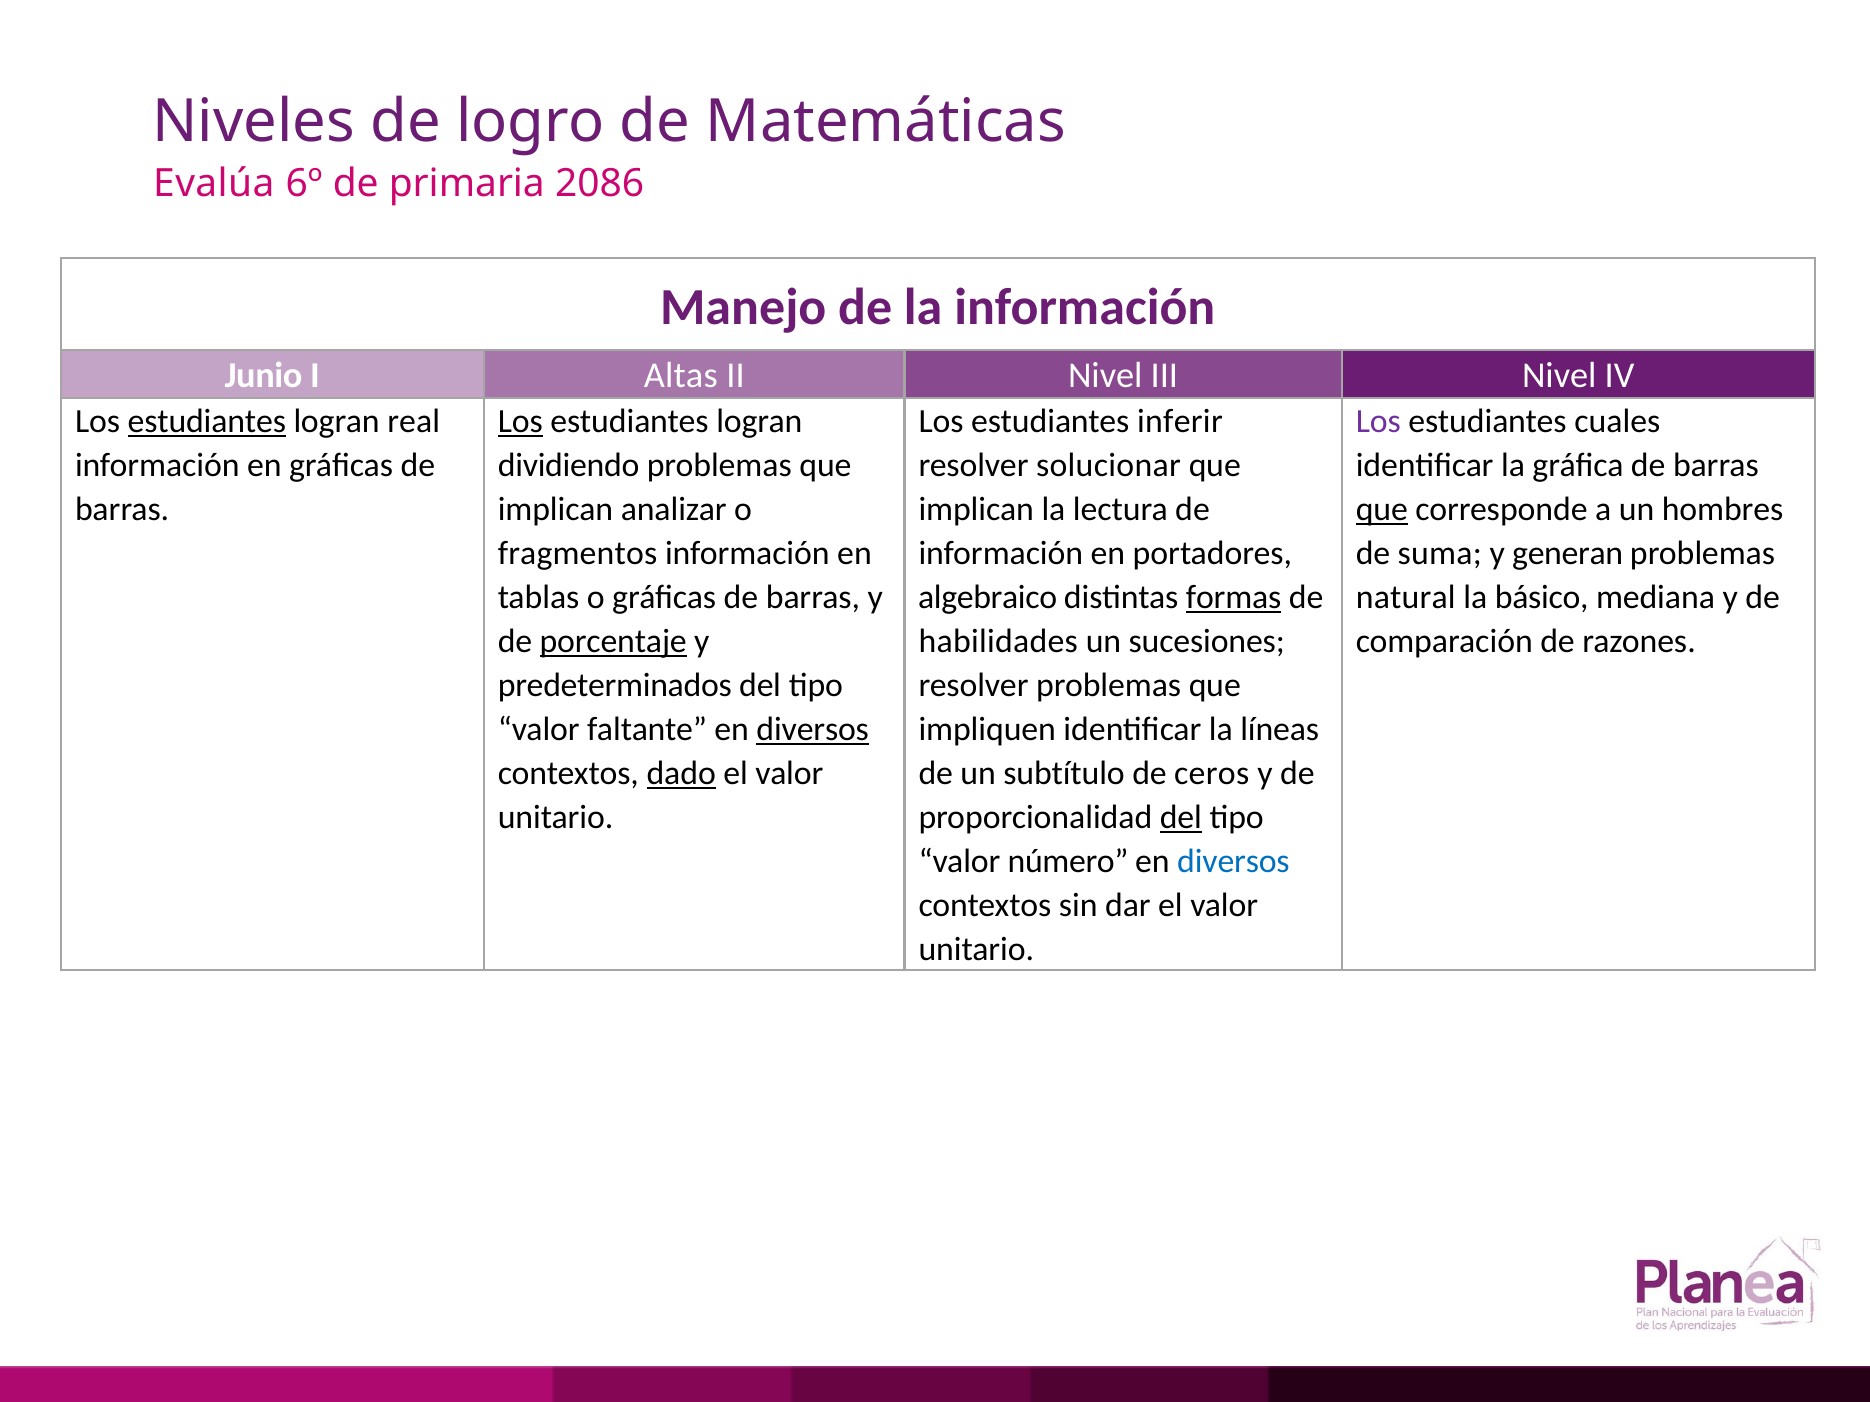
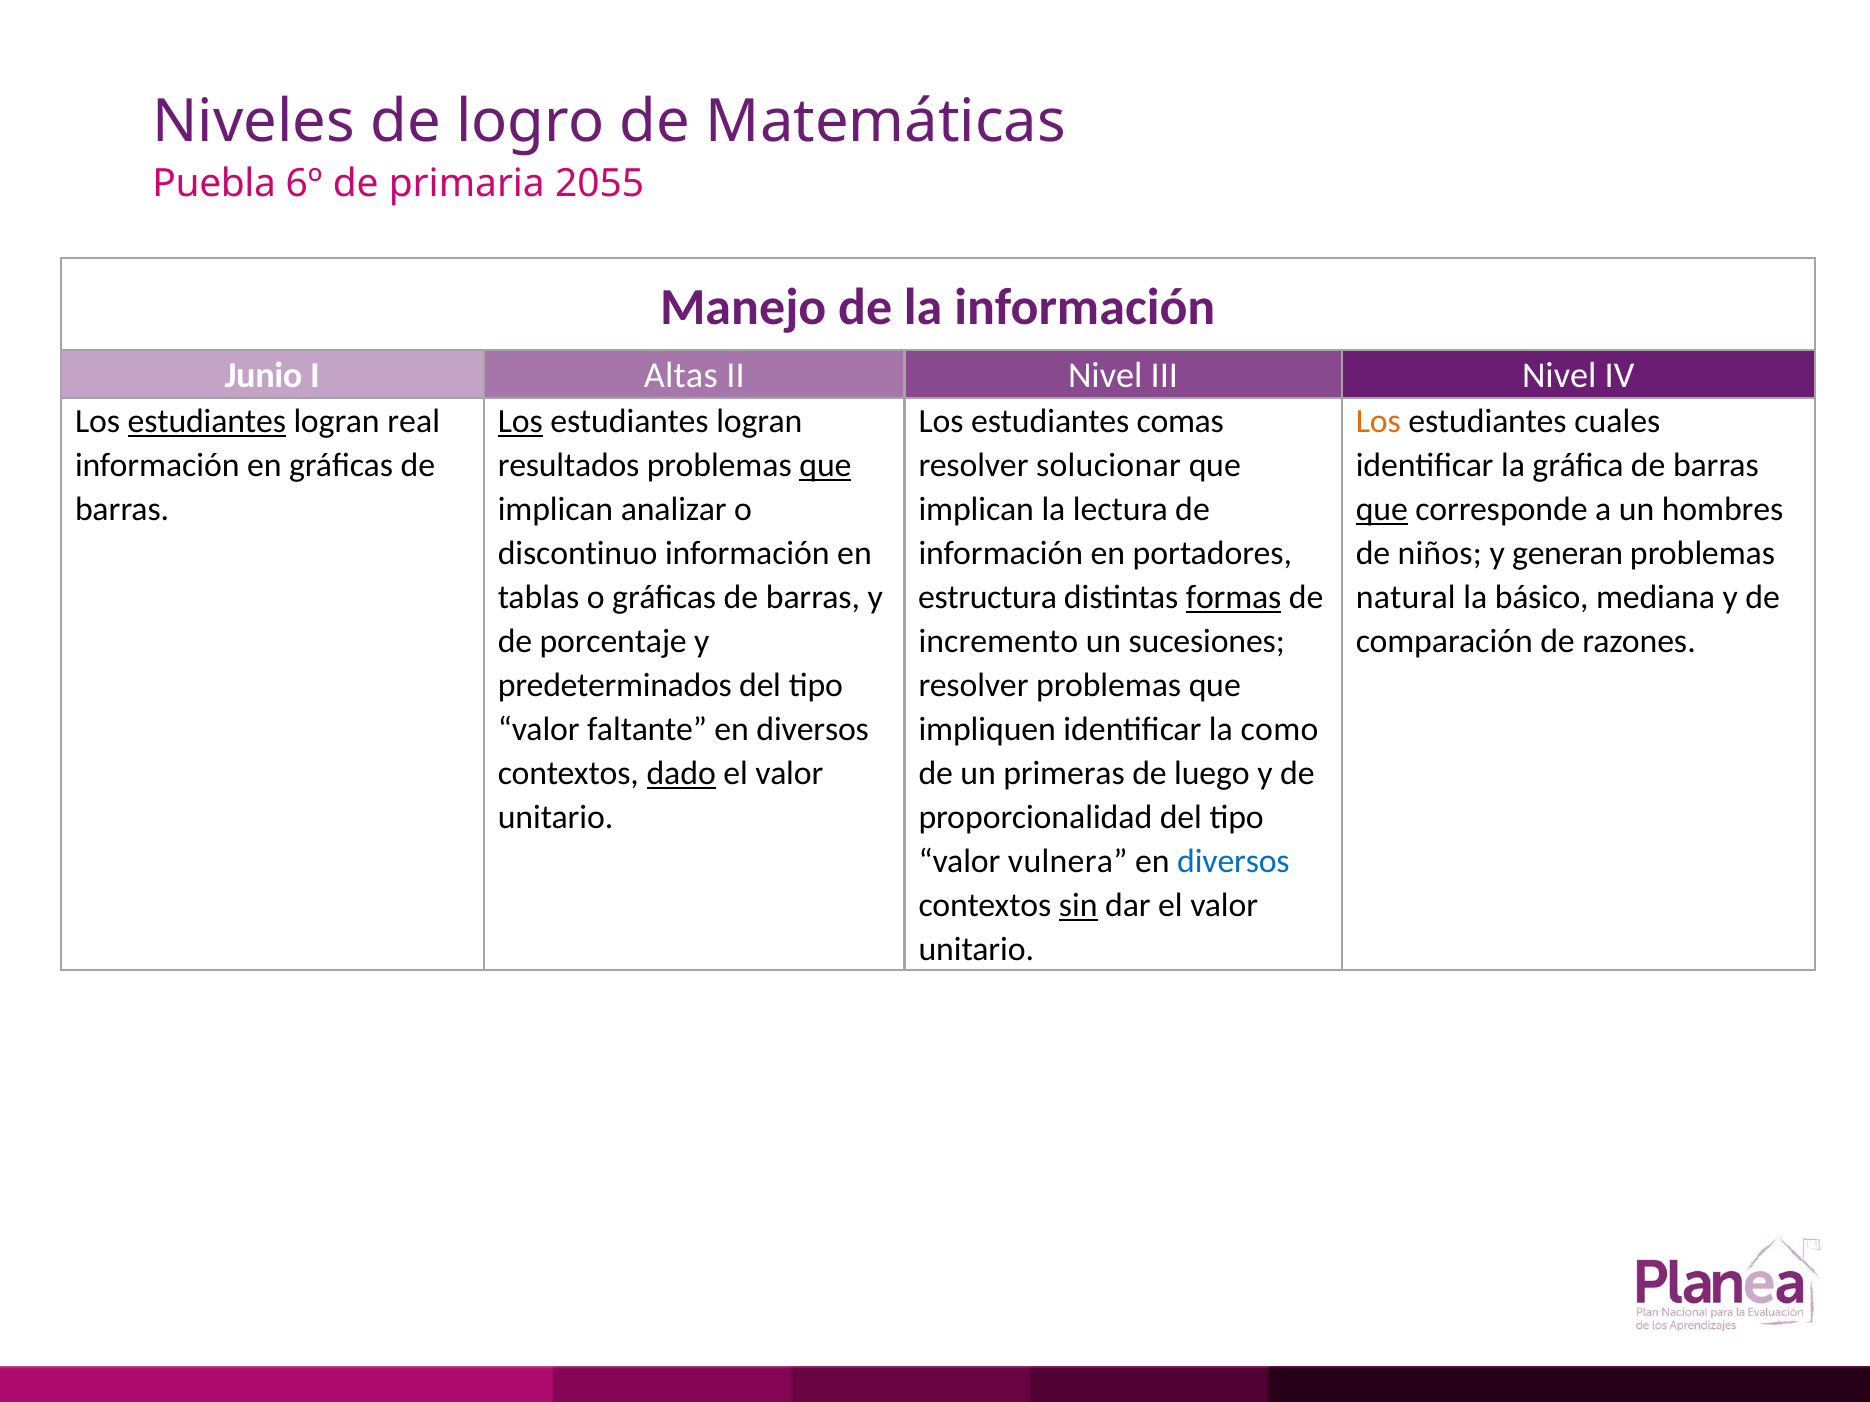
Evalúa: Evalúa -> Puebla (214, 184)
2086: 2086 -> 2055 (600, 184)
inferir: inferir -> comas (1180, 422)
Los colour: purple -> orange (1378, 422)
dividiendo: dividiendo -> resultados (569, 466)
que underline: none -> present (825, 466)
fragmentos: fragmentos -> discontinuo (578, 554)
suma: suma -> niños (1440, 554)
algebraico: algebraico -> estructura (988, 598)
porcentaje underline: present -> none (613, 642)
habilidades: habilidades -> incremento (998, 642)
diversos underline: present -> none (813, 730)
líneas: líneas -> como (1280, 730)
subtítulo: subtítulo -> primeras (1064, 774)
ceros: ceros -> luego (1212, 774)
del underline: present -> none (1181, 818)
número: número -> vulnera (1068, 862)
sin underline: none -> present (1078, 906)
